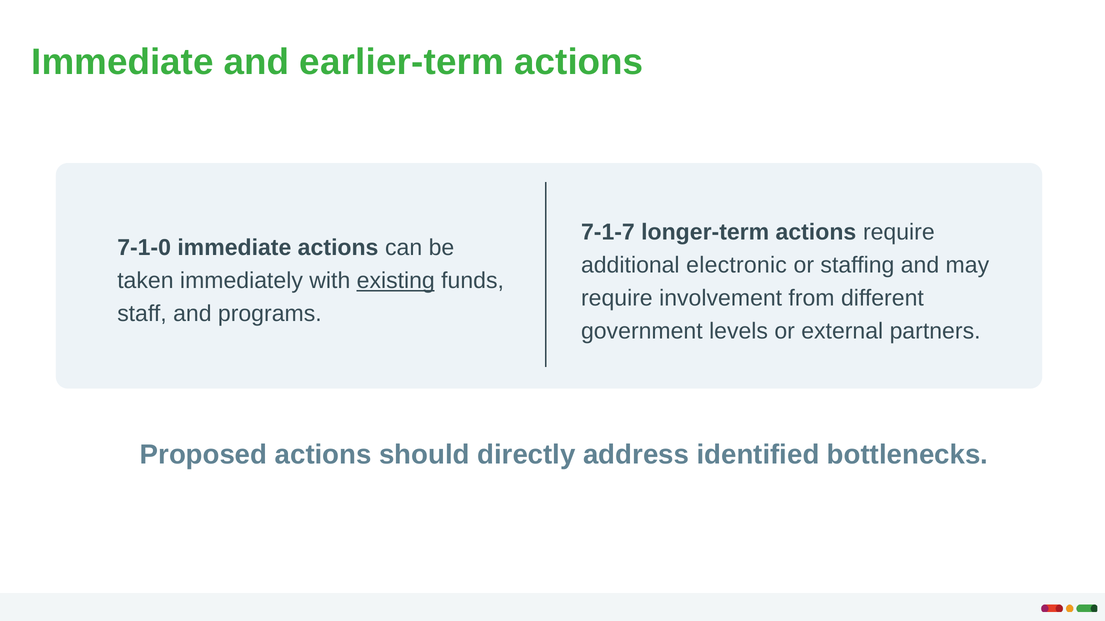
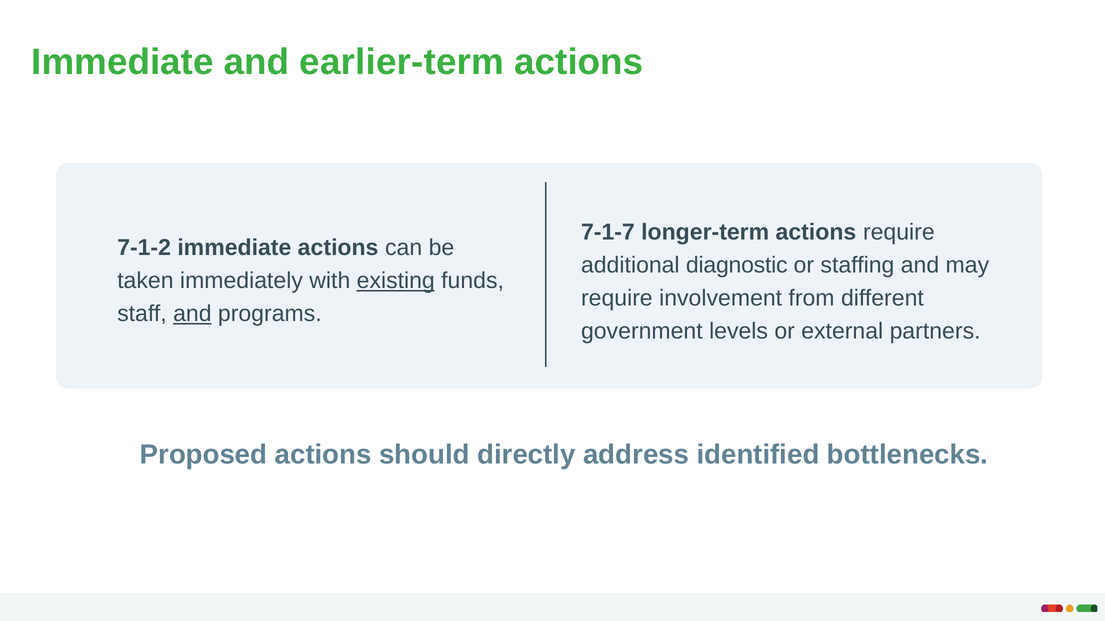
7-1-0: 7-1-0 -> 7-1-2 (144, 248)
electronic: electronic -> diagnostic (737, 265)
and underline: none -> present (192, 314)
